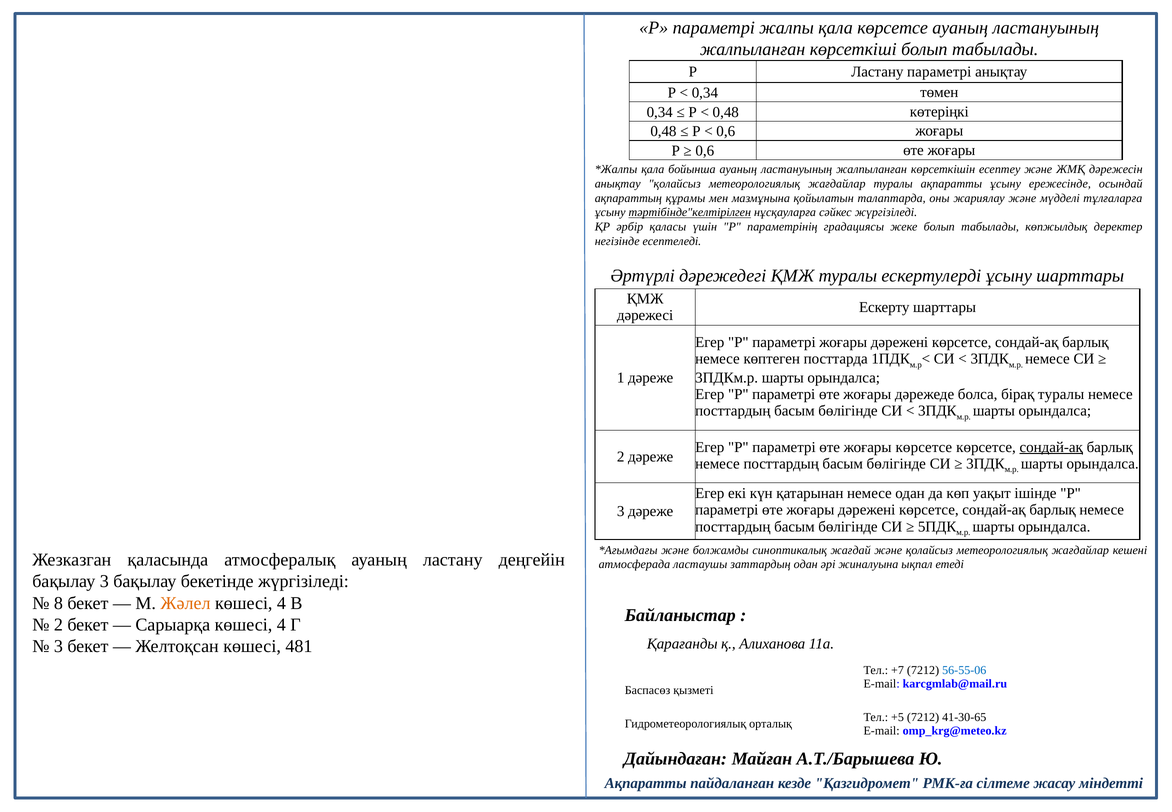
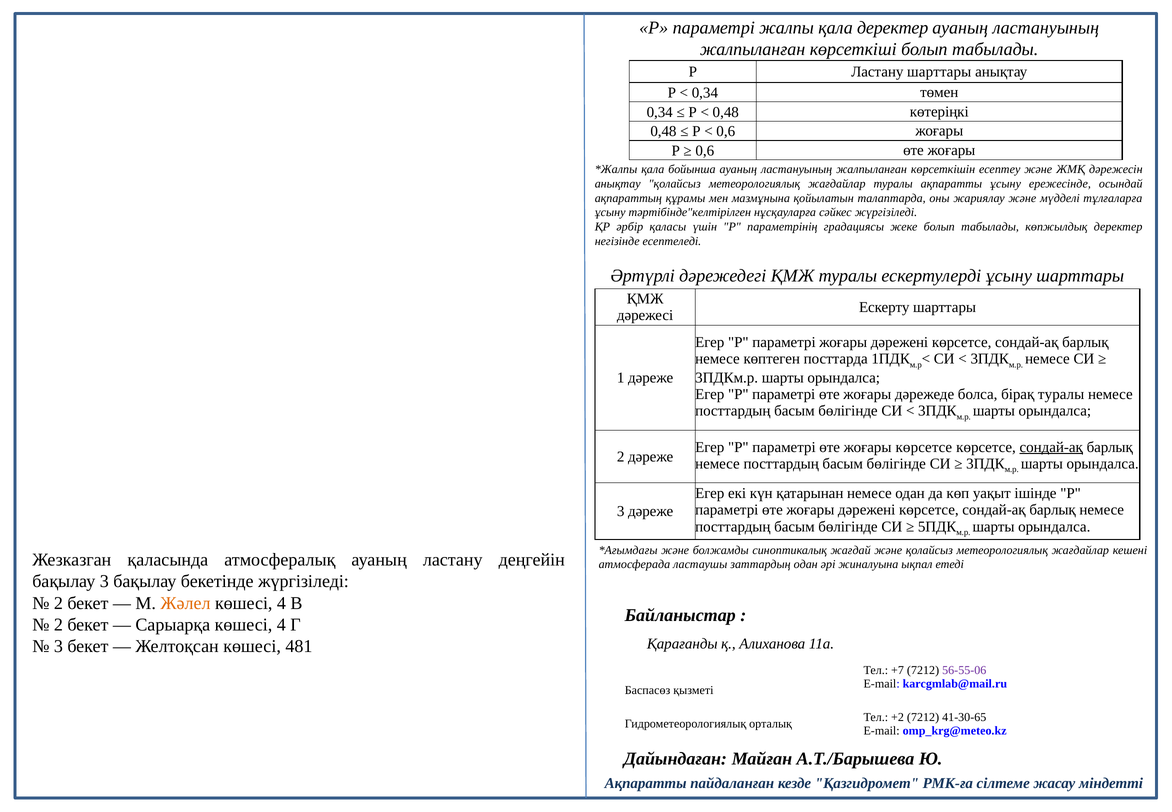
қала көрсетсе: көрсетсе -> деректер (893, 28)
Ластану параметрі: параметрі -> шарттары (939, 72)
тәртібінде"келтірілген underline: present -> none (690, 212)
8: 8 -> 2 (58, 603)
56-55-06 colour: blue -> purple (964, 670)
+5: +5 -> +2 (898, 717)
